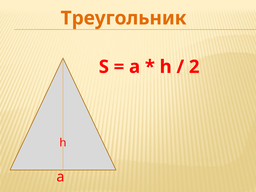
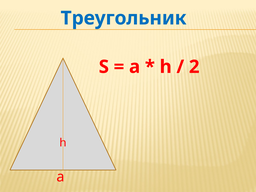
Треугольник colour: orange -> blue (124, 18)
